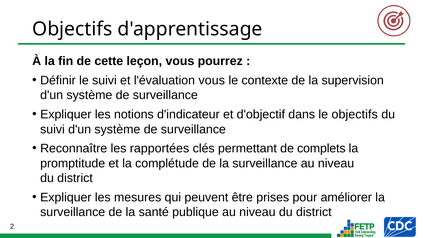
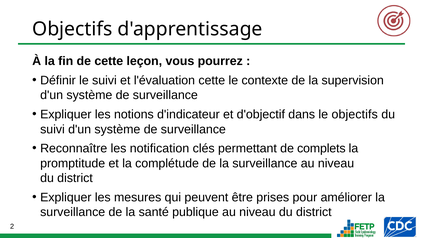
l'évaluation vous: vous -> cette (212, 80)
rapportées: rapportées -> notification (160, 148)
